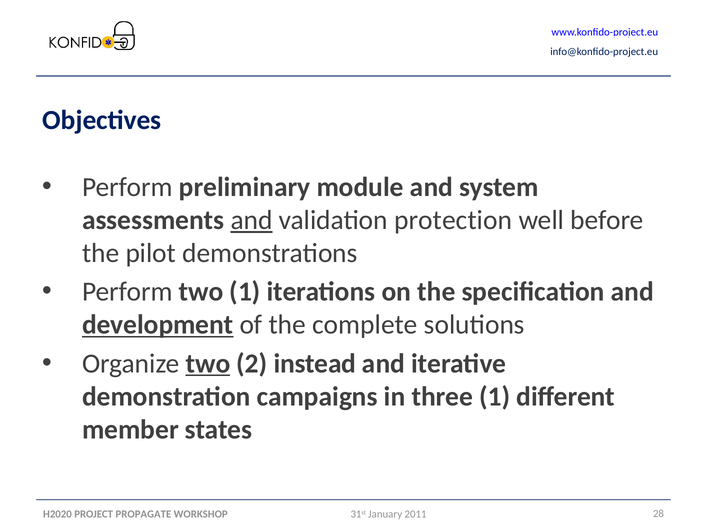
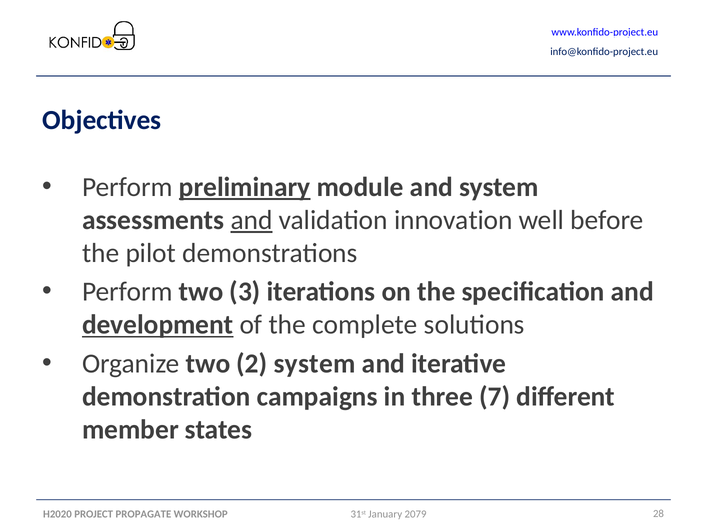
preliminary underline: none -> present (245, 187)
protection: protection -> innovation (453, 220)
two 1: 1 -> 3 (245, 291)
two underline: present -> none (208, 363)
2 instead: instead -> system (315, 363)
three 1: 1 -> 7 (495, 396)
2011: 2011 -> 2079 (416, 514)
